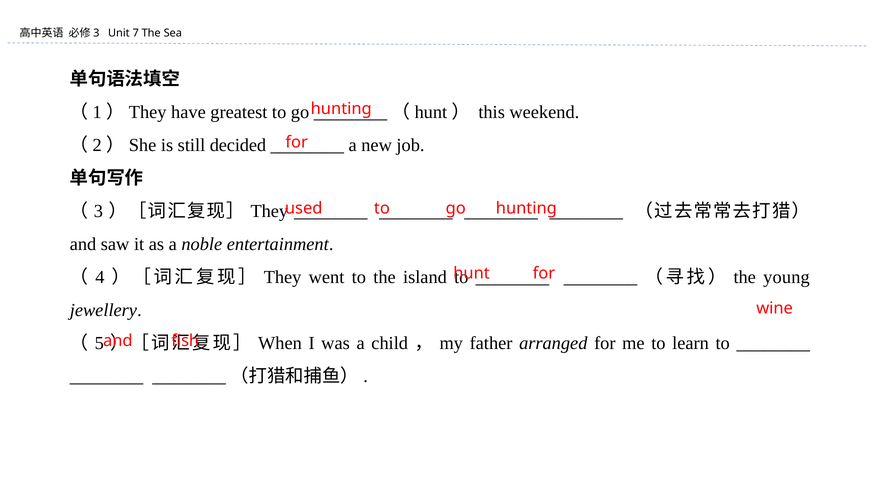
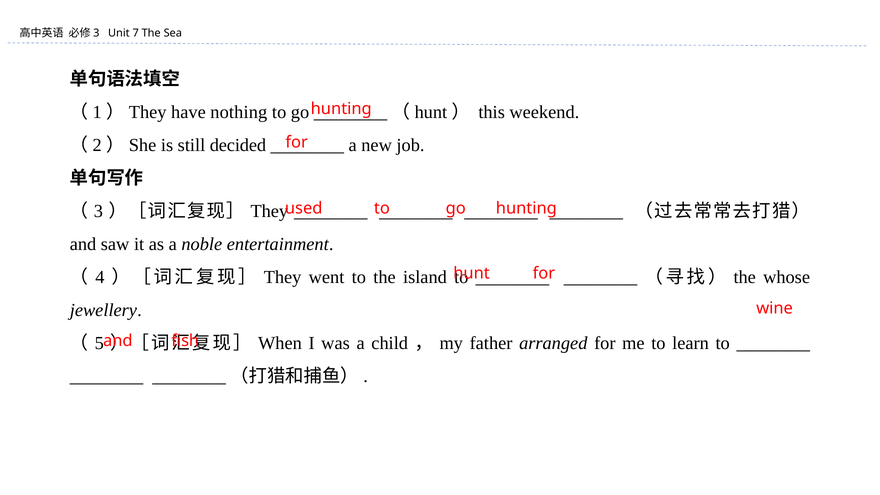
greatest: greatest -> nothing (239, 112)
young: young -> whose (787, 277)
